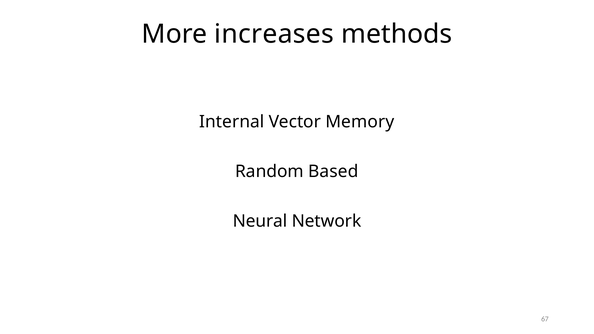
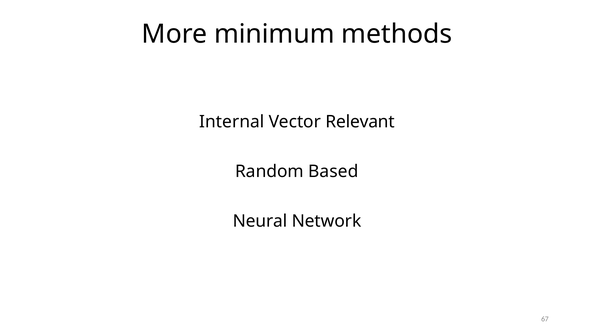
increases: increases -> minimum (274, 34)
Memory: Memory -> Relevant (360, 122)
